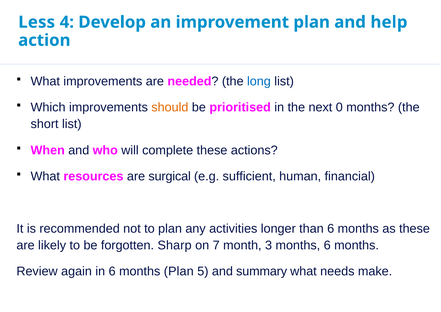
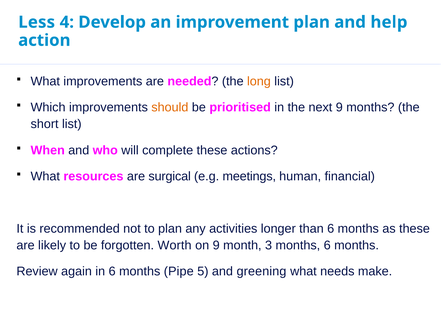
long colour: blue -> orange (259, 81)
next 0: 0 -> 9 (339, 107)
sufficient: sufficient -> meetings (249, 176)
Sharp: Sharp -> Worth (175, 245)
on 7: 7 -> 9 (216, 245)
months Plan: Plan -> Pipe (179, 271)
summary: summary -> greening (262, 271)
